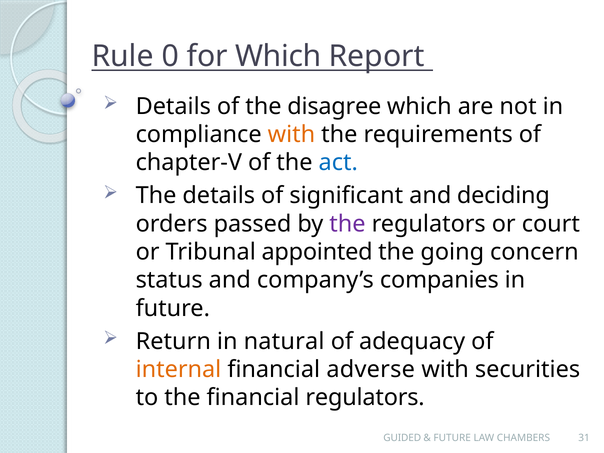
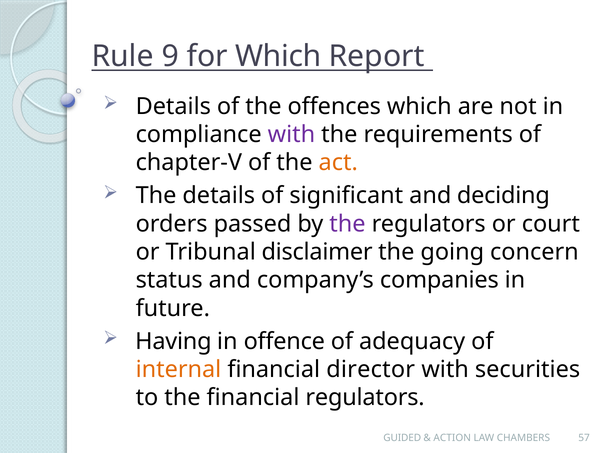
0: 0 -> 9 (170, 56)
disagree: disagree -> offences (334, 106)
with colour: orange -> purple (291, 134)
act colour: blue -> orange (338, 163)
appointed: appointed -> disclaimer (317, 252)
Return: Return -> Having (173, 341)
natural: natural -> offence (284, 341)
adverse: adverse -> director (371, 370)
FUTURE: FUTURE -> ACTION (452, 438)
31: 31 -> 57 (584, 438)
